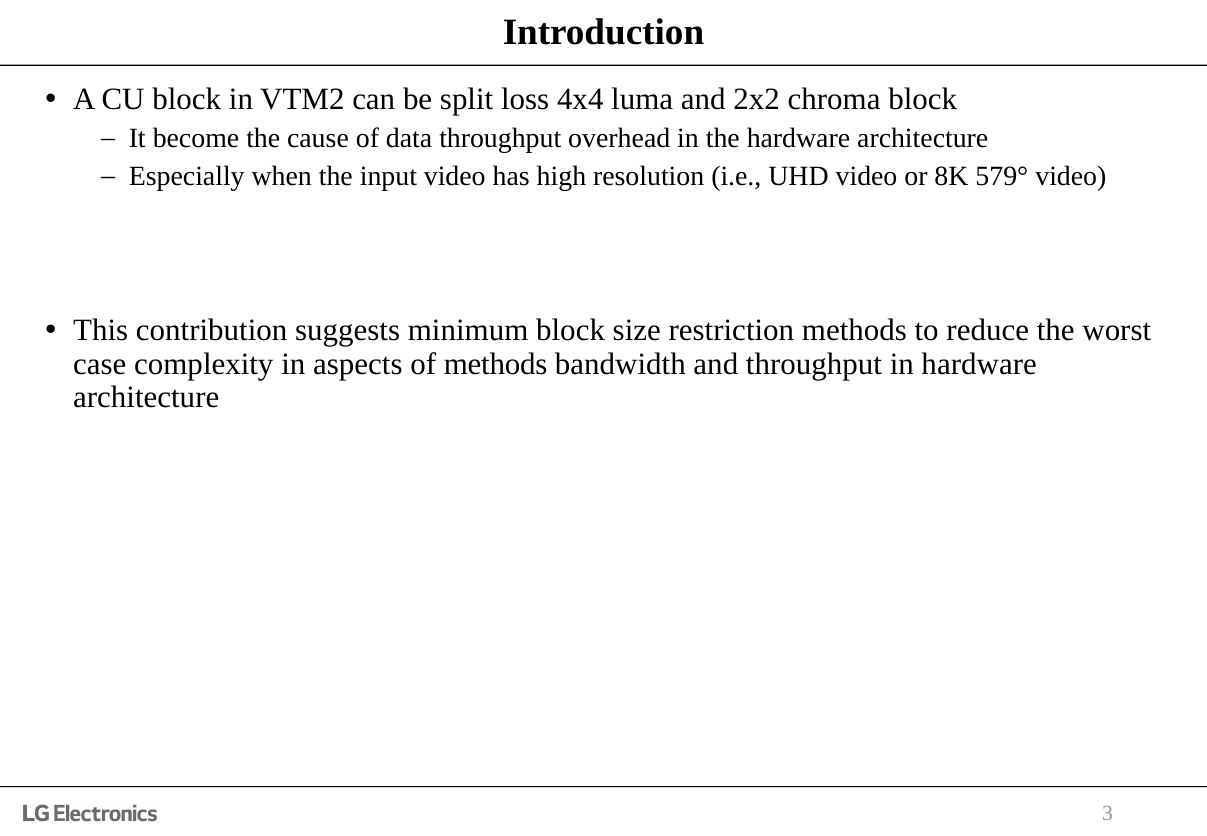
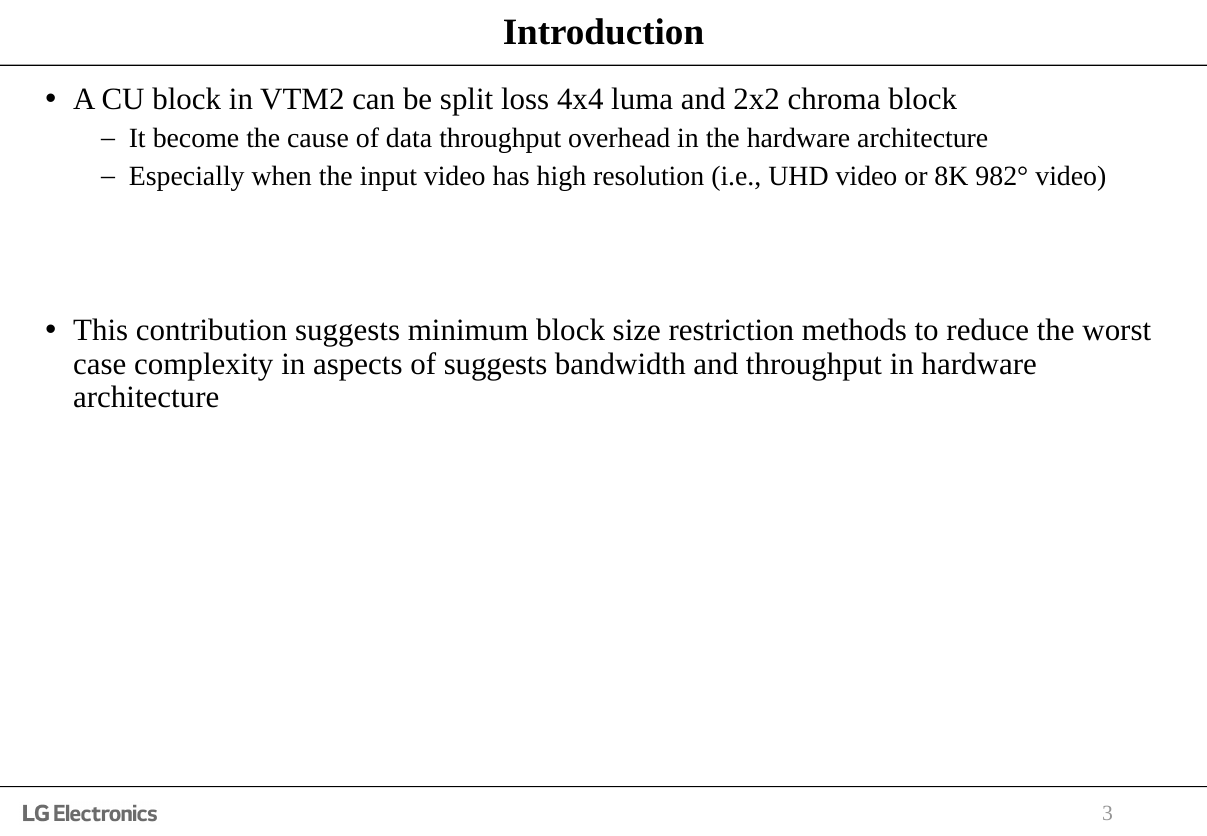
579°: 579° -> 982° (1002, 176)
of methods: methods -> suggests (496, 364)
